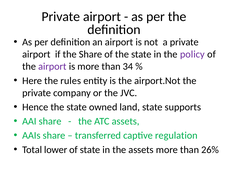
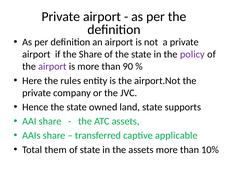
34: 34 -> 90 (128, 66)
regulation: regulation -> applicable (176, 135)
lower: lower -> them (56, 150)
26%: 26% -> 10% (210, 150)
